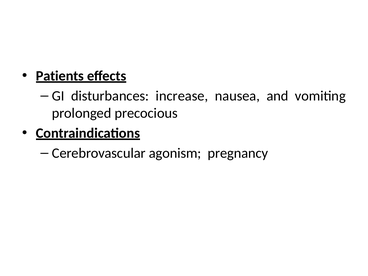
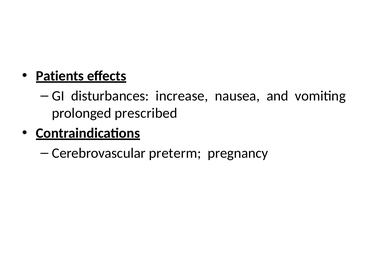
precocious: precocious -> prescribed (146, 113)
agonism: agonism -> preterm (175, 153)
